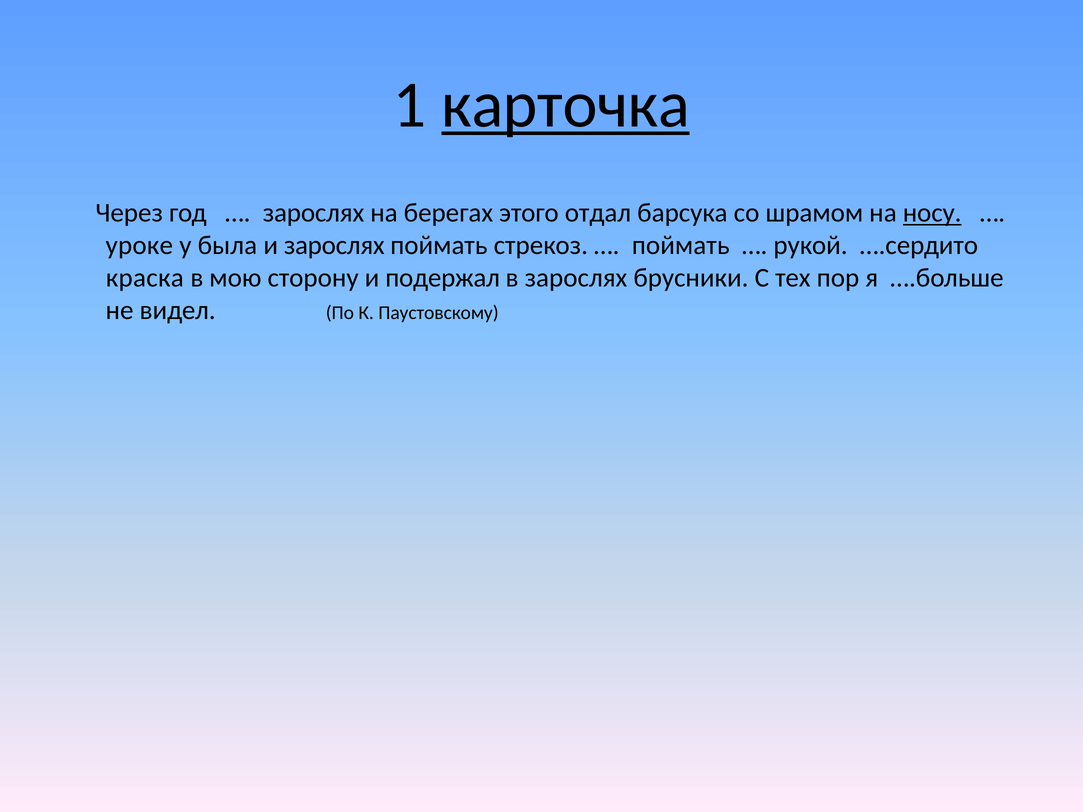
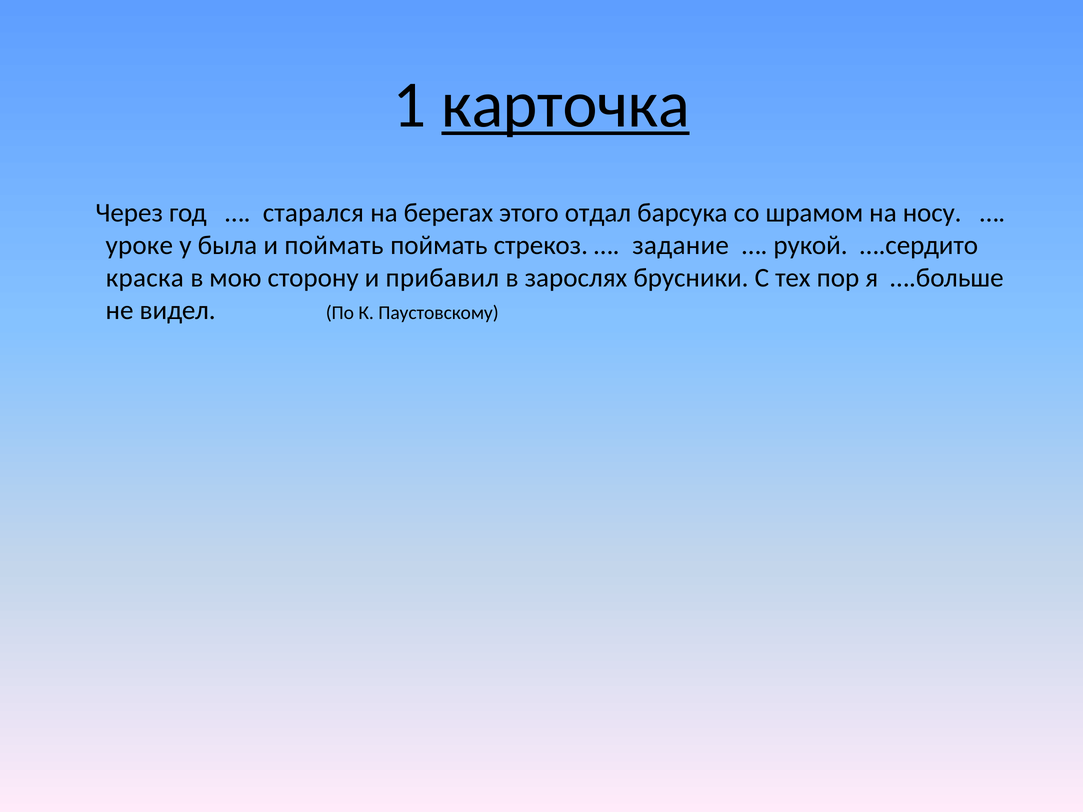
зарослях: зарослях -> старался (313, 213)
носу underline: present -> none (932, 213)
и зарослях: зарослях -> поймать (334, 246)
поймать: поймать -> задание (681, 246)
подержал: подержал -> прибавил (442, 278)
